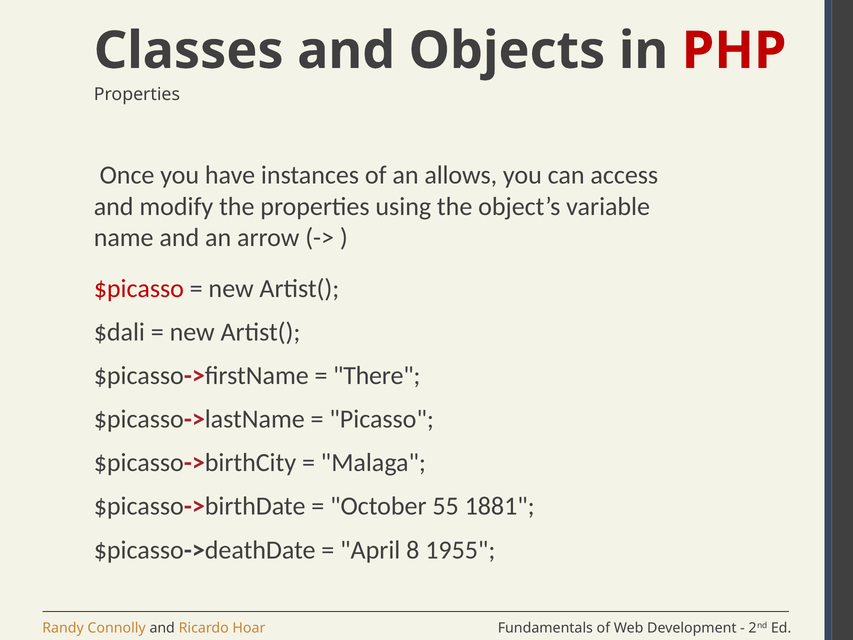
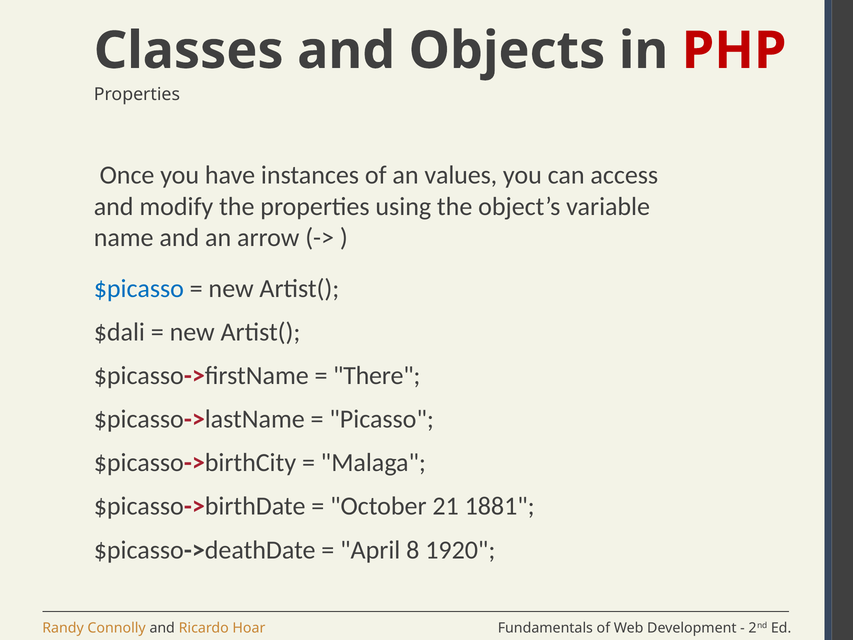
allows: allows -> values (461, 175)
$picasso colour: red -> blue (139, 288)
55: 55 -> 21 (446, 506)
1955: 1955 -> 1920 (460, 550)
